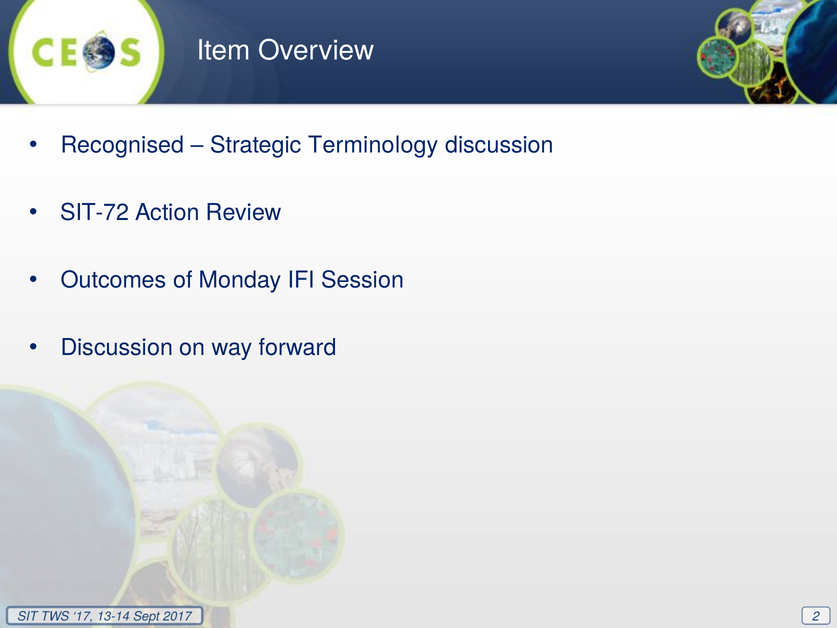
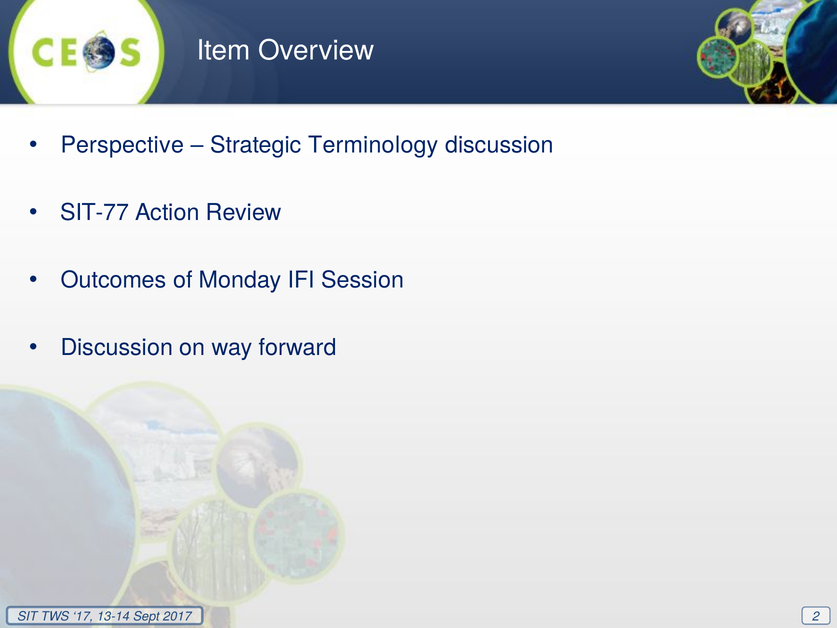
Recognised: Recognised -> Perspective (122, 145)
SIT-72: SIT-72 -> SIT-77 (95, 213)
